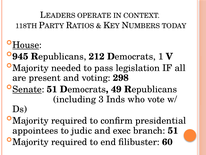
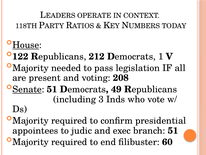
945: 945 -> 122 (20, 56)
298: 298 -> 208 (121, 78)
